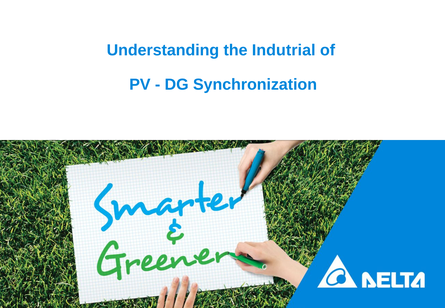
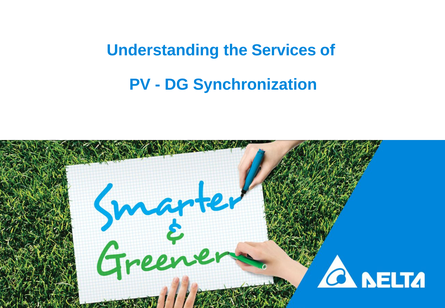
Indutrial: Indutrial -> Services (284, 50)
